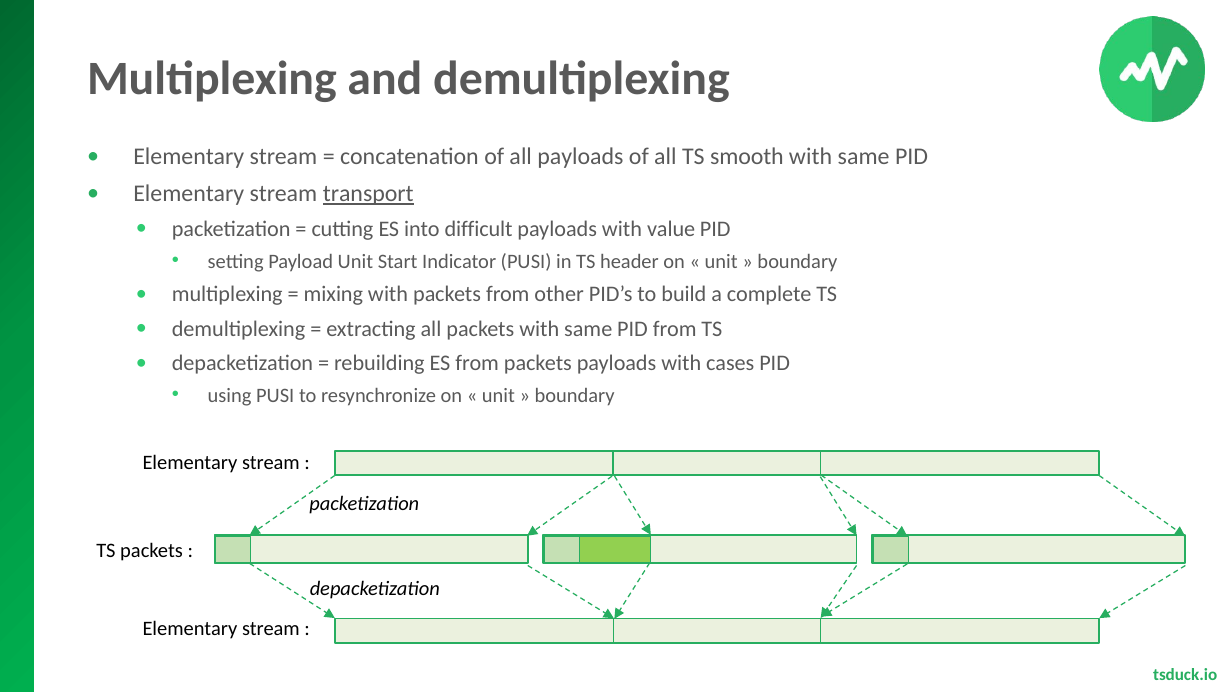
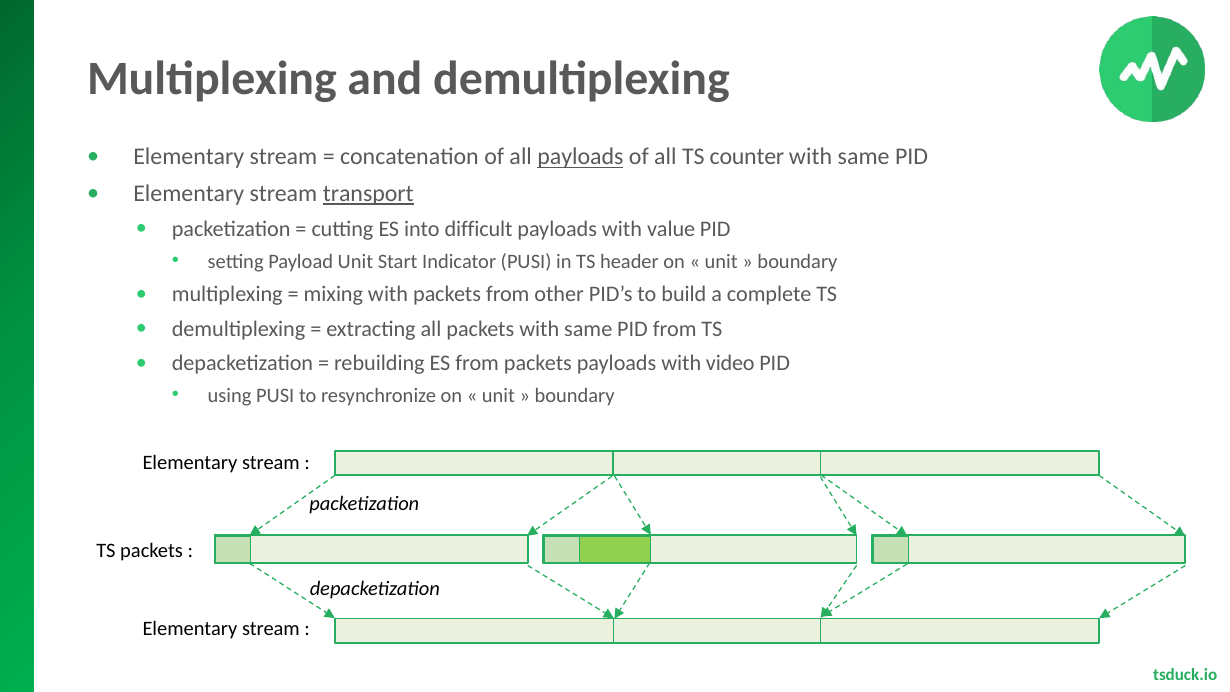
payloads underline: none -> present (580, 157)
smooth: smooth -> counter (747, 157)
cases: cases -> video (730, 363)
